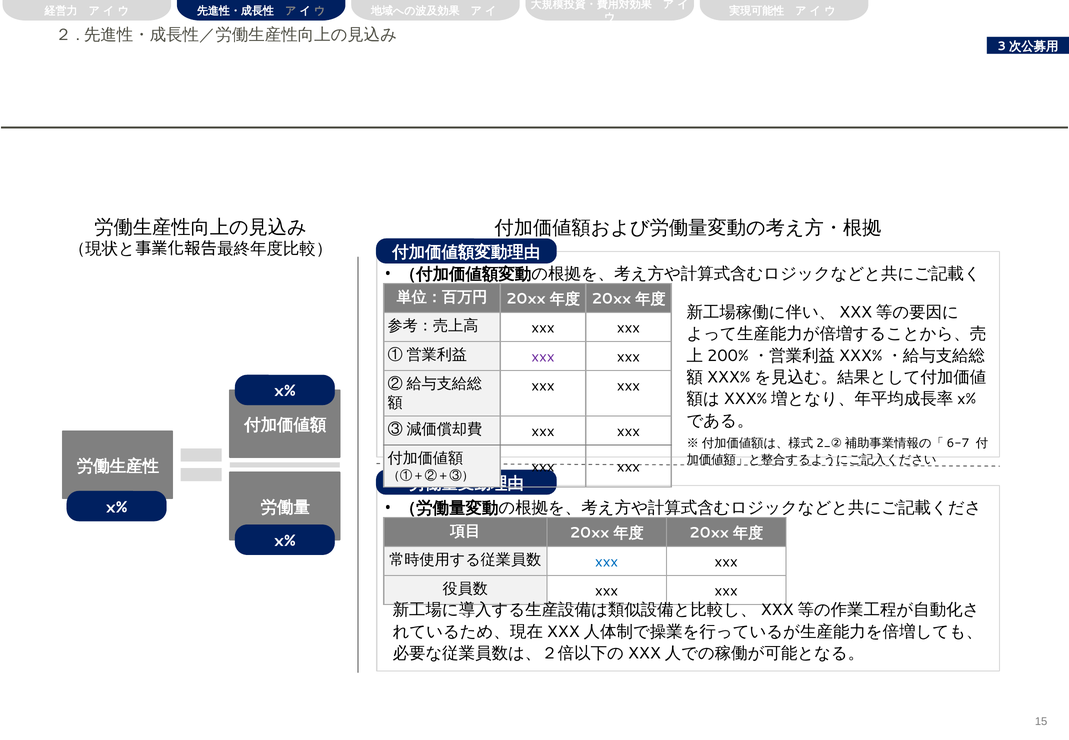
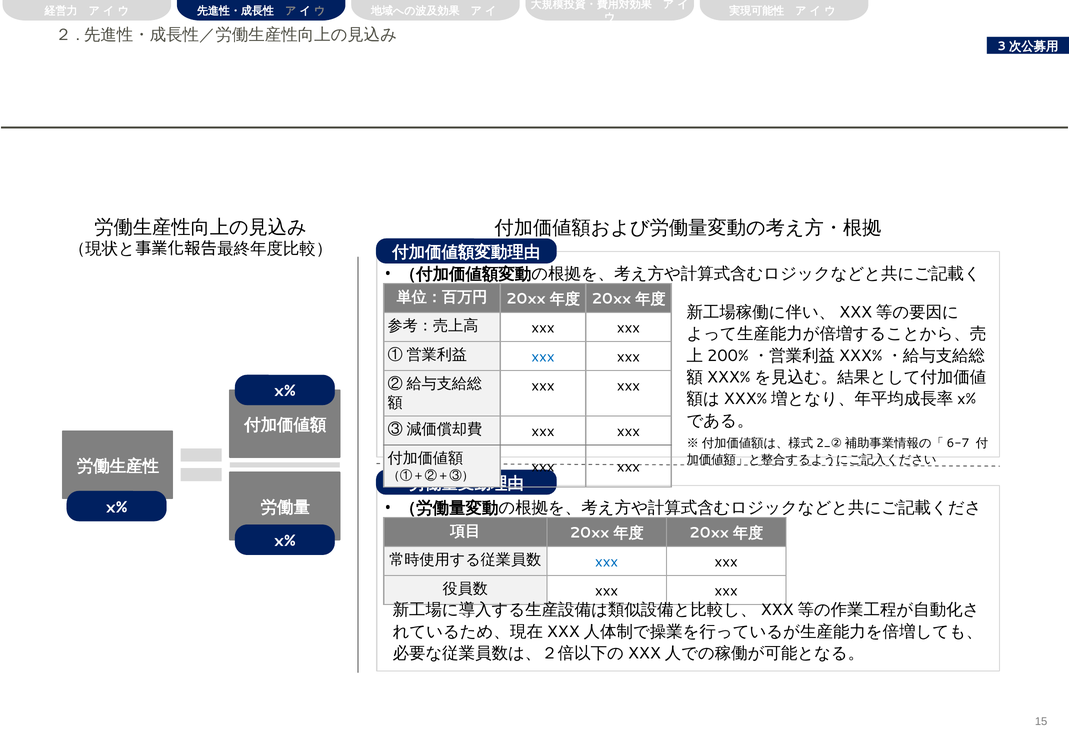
xxx colour: purple -> blue (543, 357)
